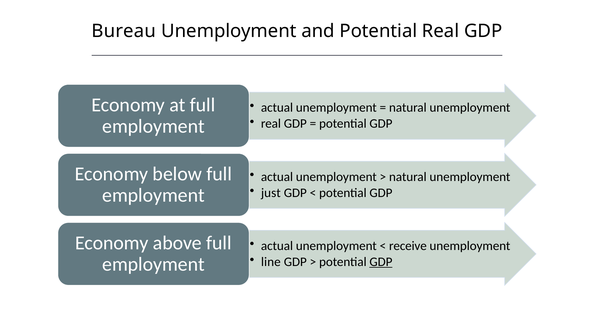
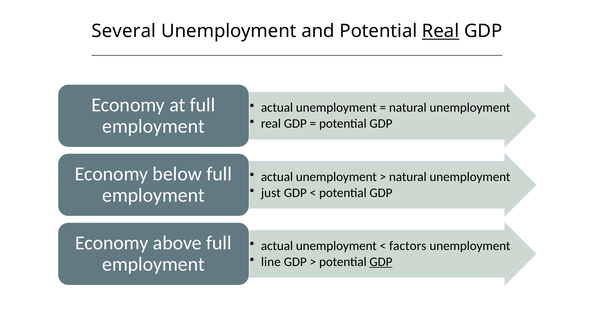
Bureau: Bureau -> Several (124, 31)
Real underline: none -> present (441, 31)
receive: receive -> factors (408, 246)
